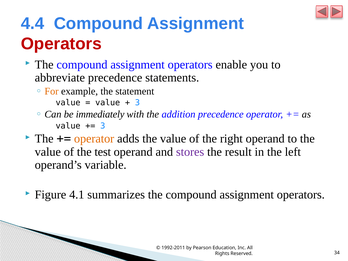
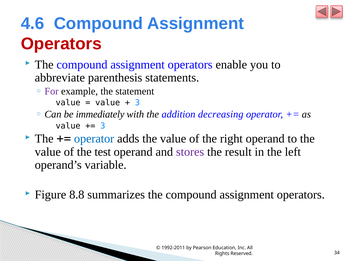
4.4: 4.4 -> 4.6 (33, 23)
abbreviate precedence: precedence -> parenthesis (115, 78)
For colour: orange -> purple (52, 91)
addition precedence: precedence -> decreasing (221, 114)
operator colour: orange -> blue (94, 139)
4.1: 4.1 -> 8.8 (77, 195)
